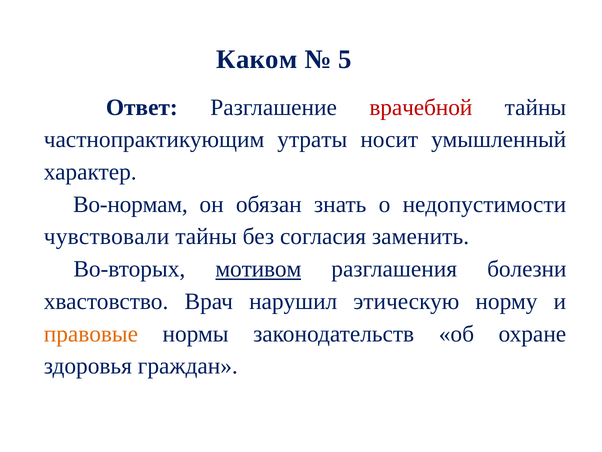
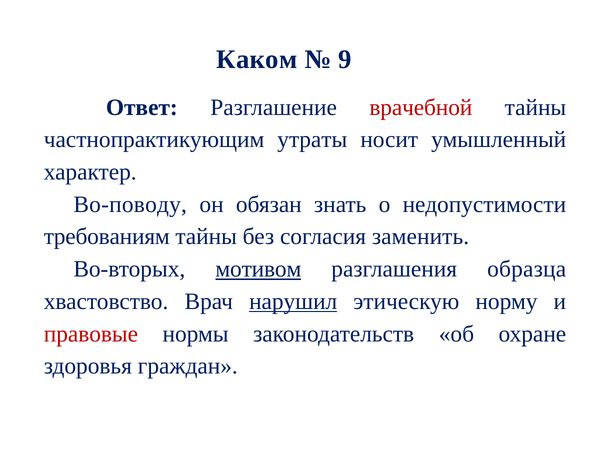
5: 5 -> 9 (345, 59)
Во-нормам: Во-нормам -> Во-поводу (130, 204)
чувствовали: чувствовали -> требованиям (107, 236)
болезни: болезни -> образца (527, 269)
нарушил underline: none -> present (293, 301)
правовые colour: orange -> red (91, 333)
